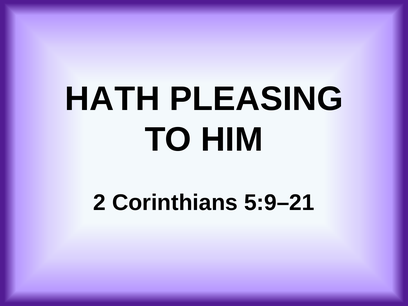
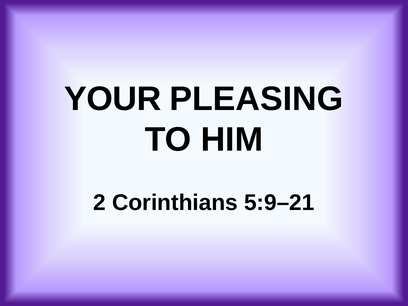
HATH: HATH -> YOUR (113, 99)
